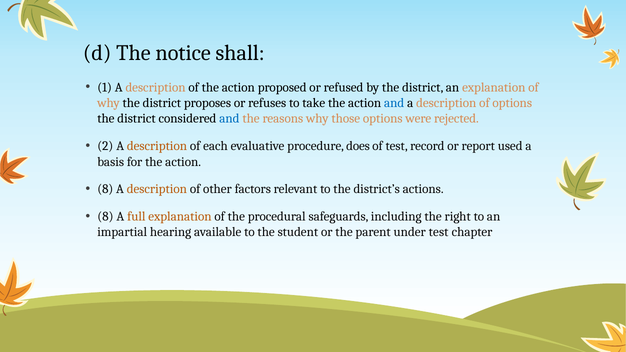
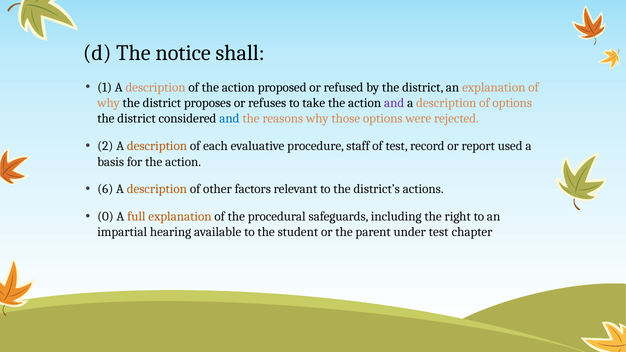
and colour: blue -> purple (394, 103)
does: does -> staff (358, 146)
8: 8 -> 6 (105, 189)
8: 8 -> 0 (105, 217)
